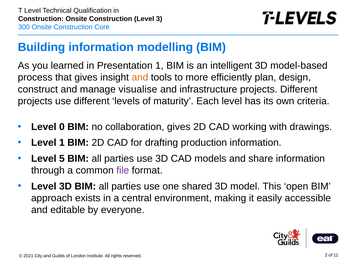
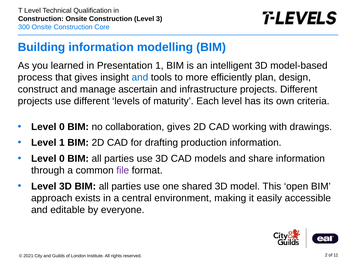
and colour: orange -> blue (140, 77)
visualise: visualise -> ascertain (138, 89)
5: 5 -> 0 (62, 159)
